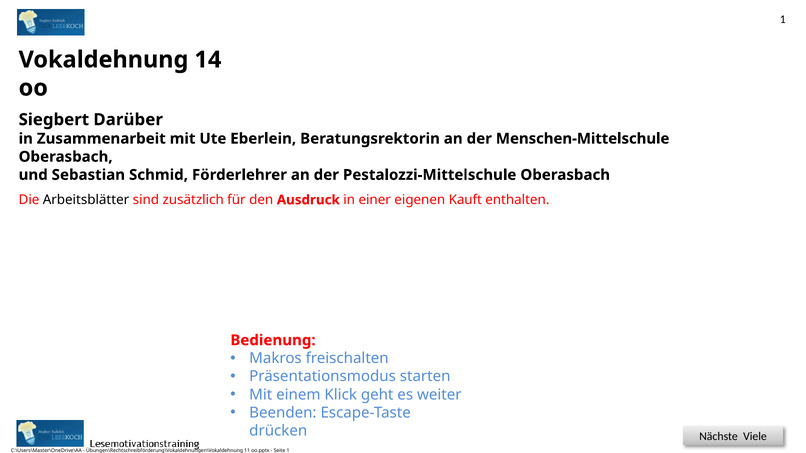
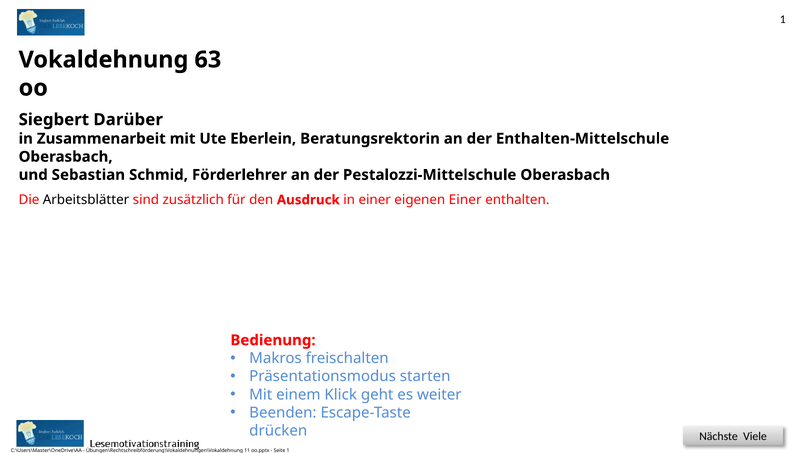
14: 14 -> 63 (208, 60)
Menschen-Mittelschule: Menschen-Mittelschule -> Enthalten-Mittelschule (583, 139)
eigenen Kauft: Kauft -> Einer (465, 200)
